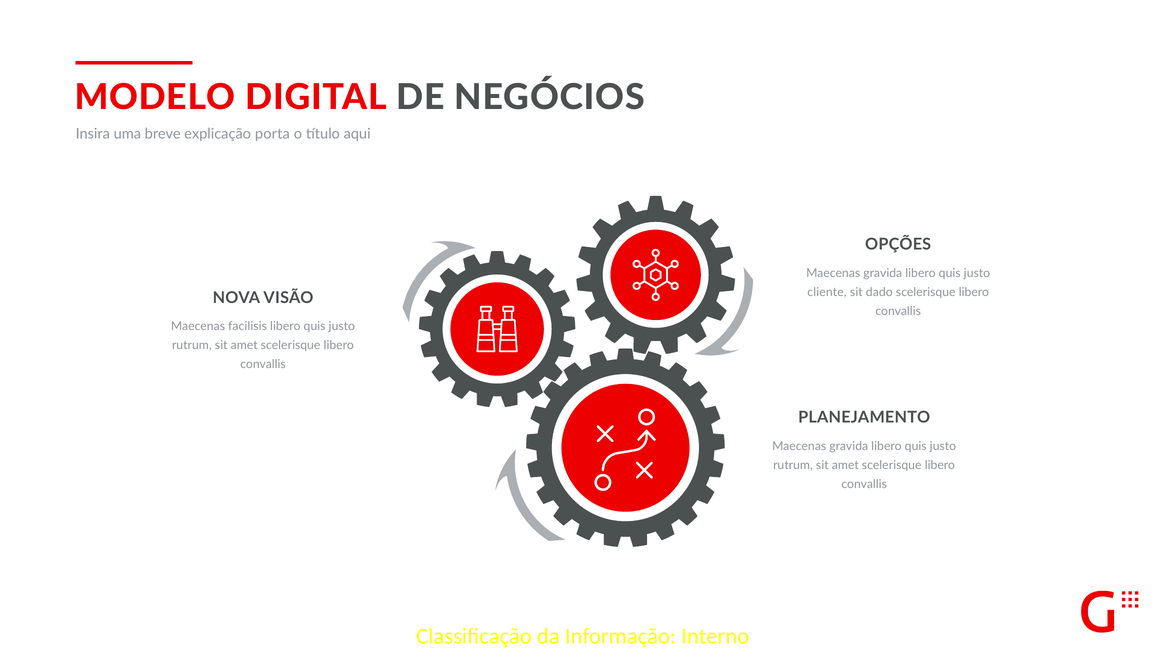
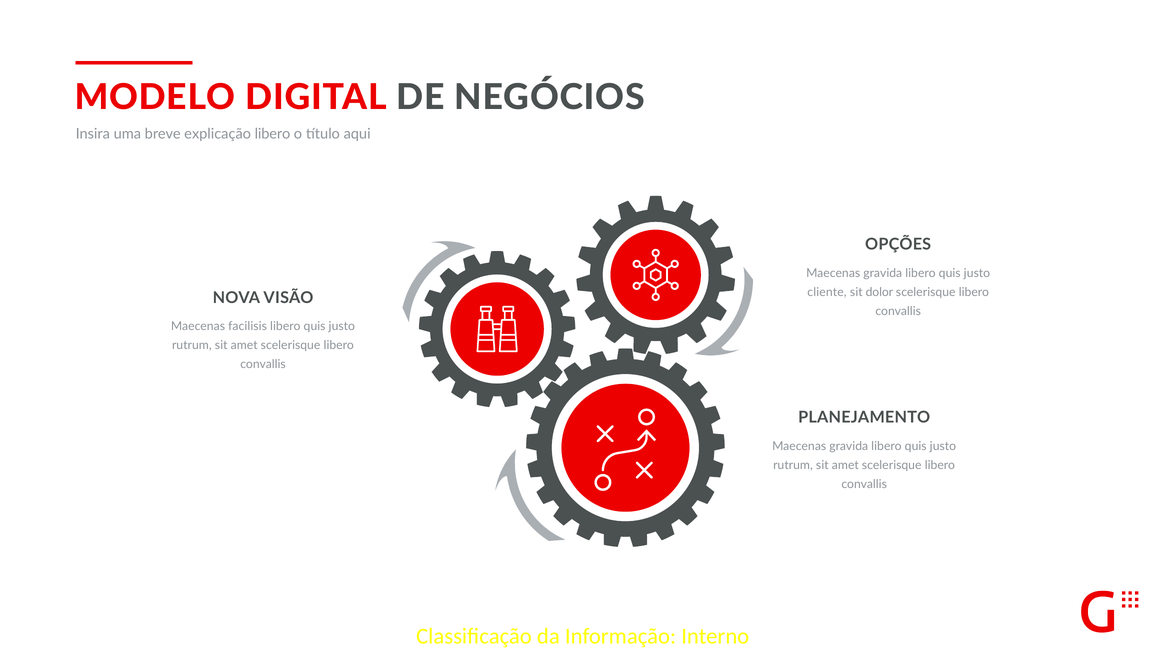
explicação porta: porta -> libero (273, 134)
dado: dado -> dolor (879, 292)
